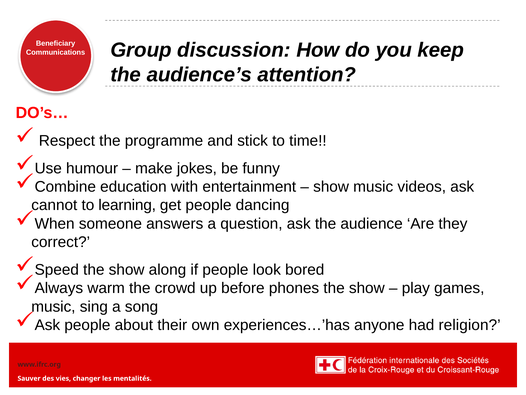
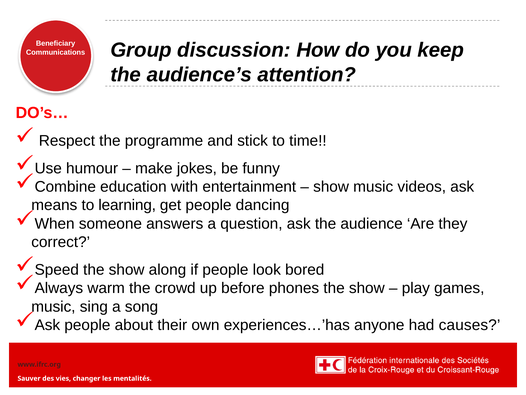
cannot: cannot -> means (54, 205)
religion: religion -> causes (470, 325)
